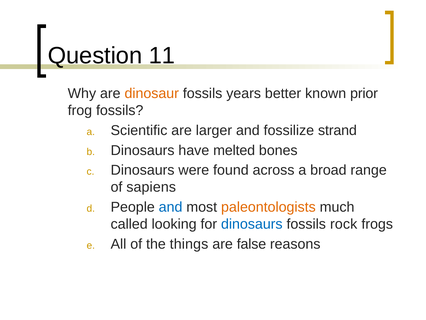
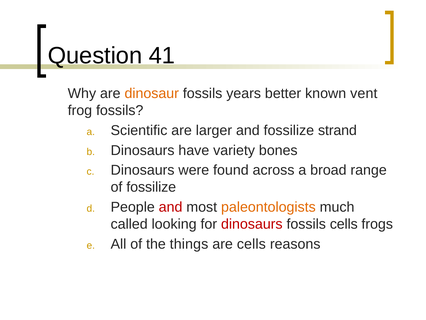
11: 11 -> 41 (162, 56)
prior: prior -> vent (364, 93)
melted: melted -> variety (234, 150)
of sapiens: sapiens -> fossilize (151, 187)
and colour: blue -> red (171, 207)
dinosaurs colour: blue -> red (252, 224)
fossils rock: rock -> cells (344, 224)
are false: false -> cells (251, 244)
